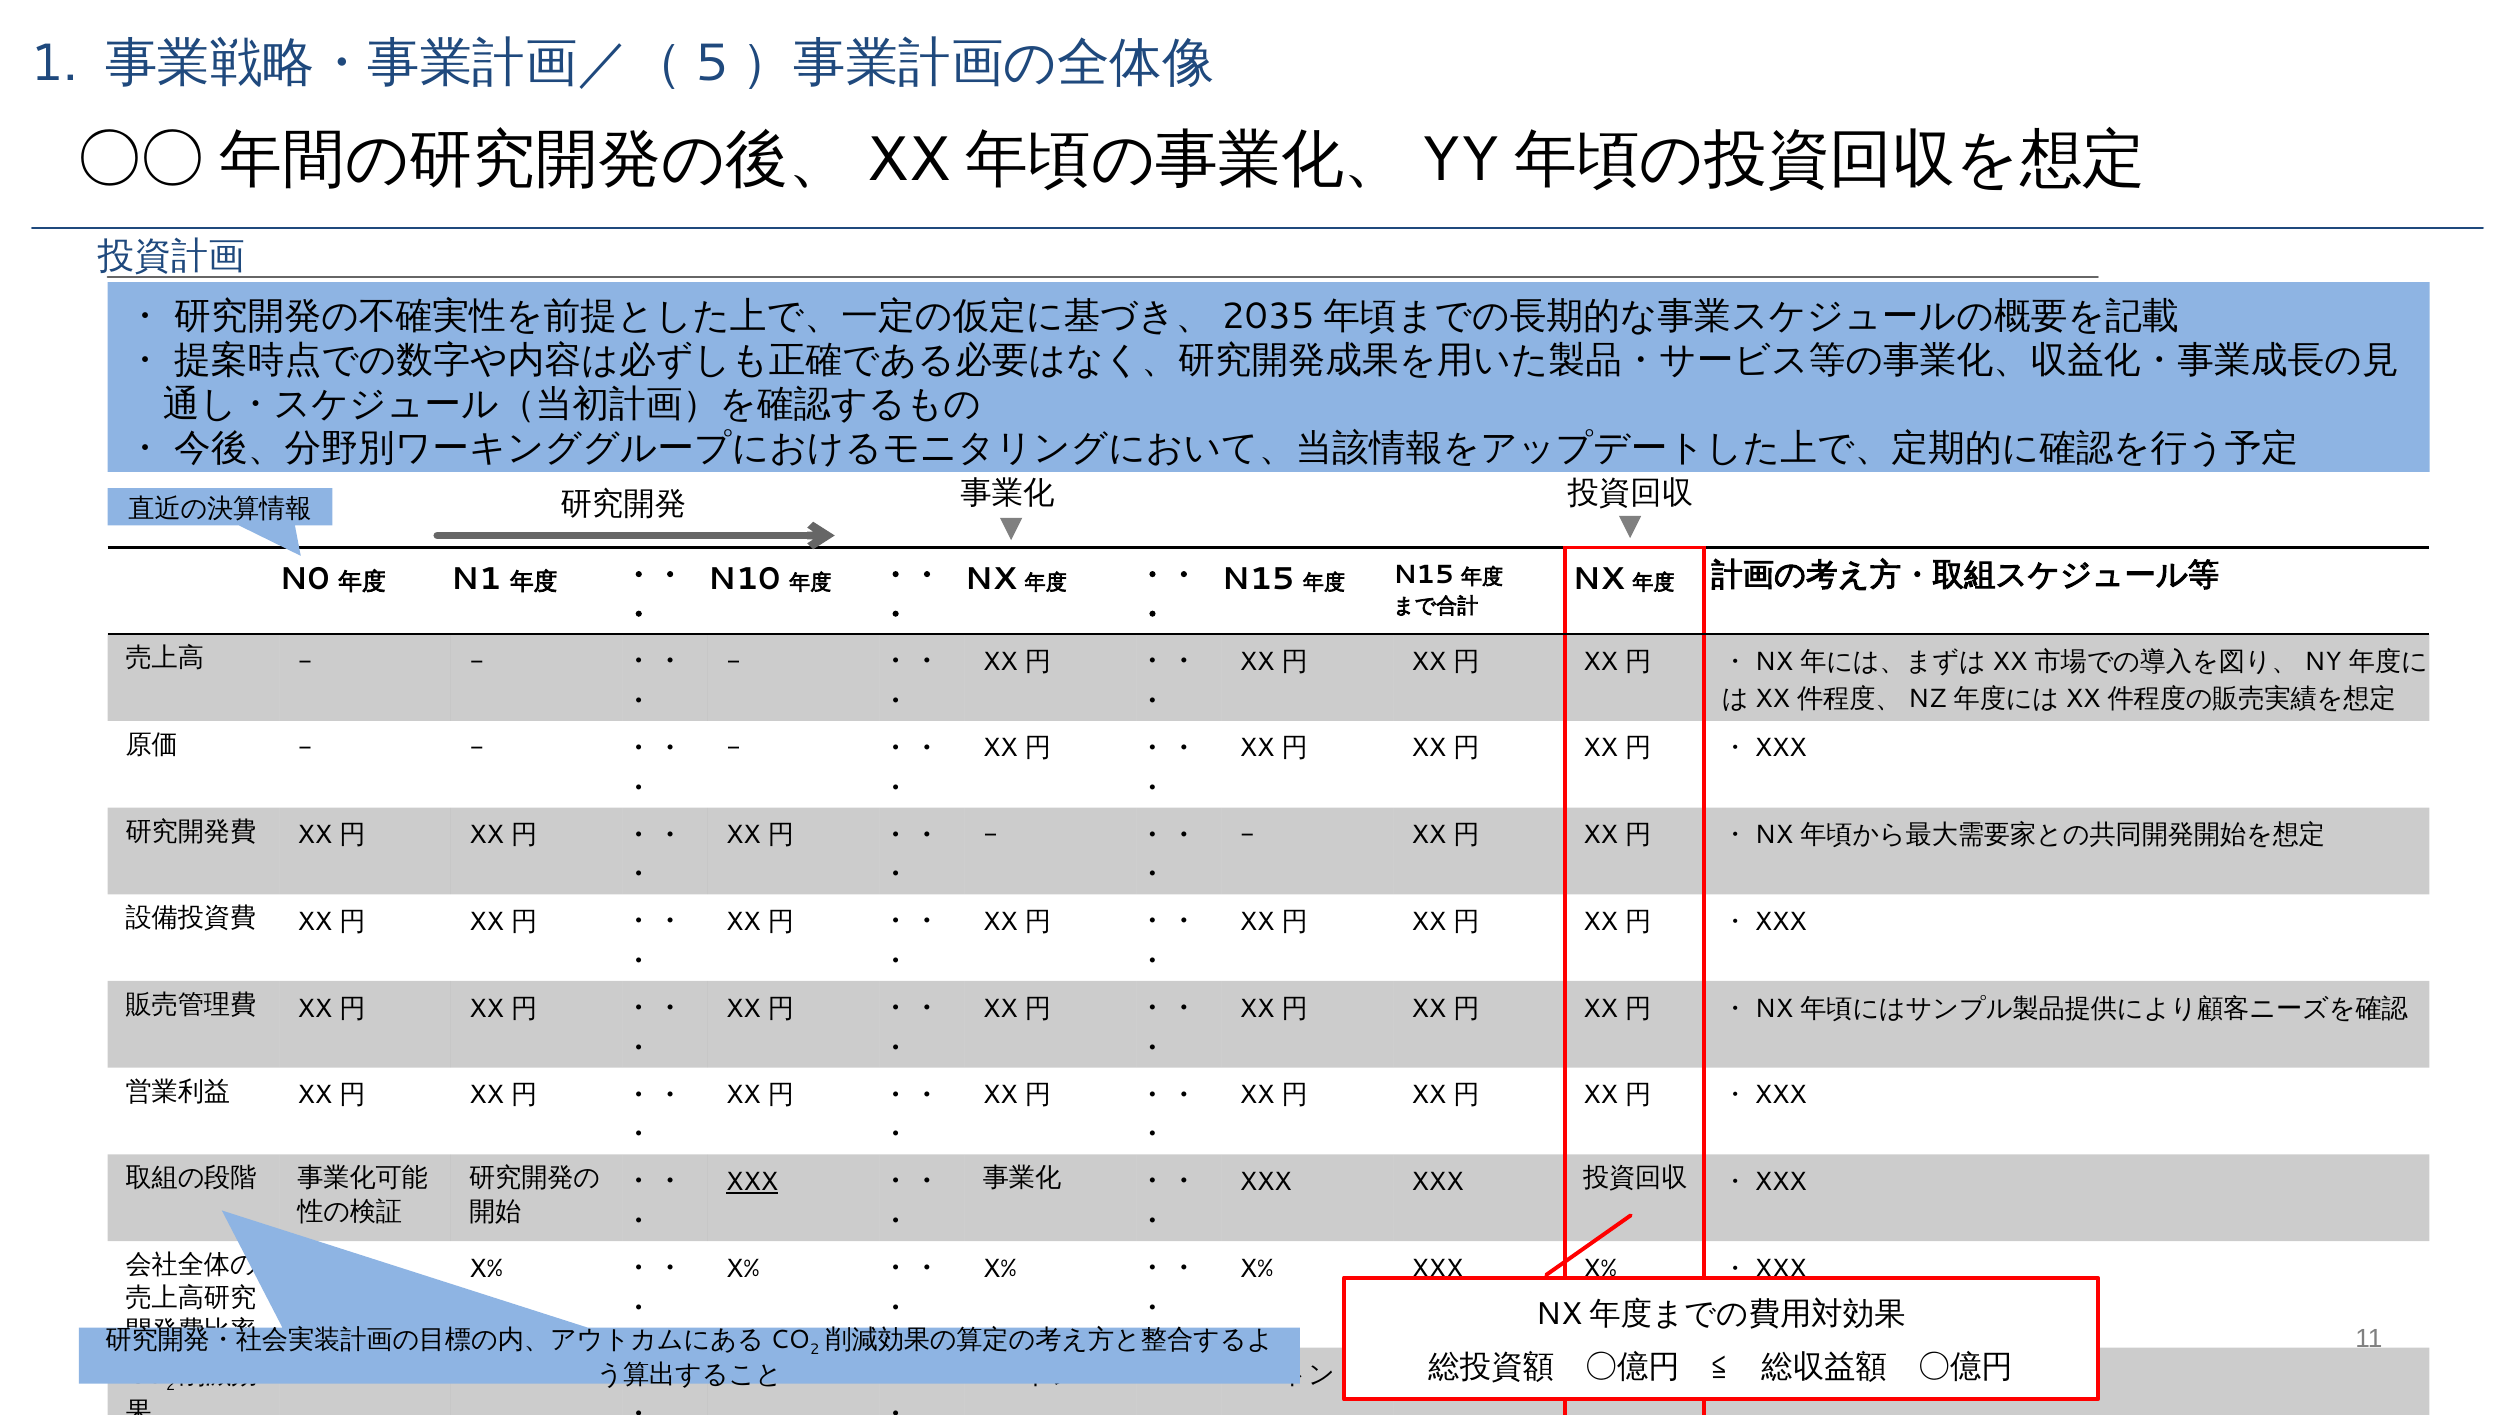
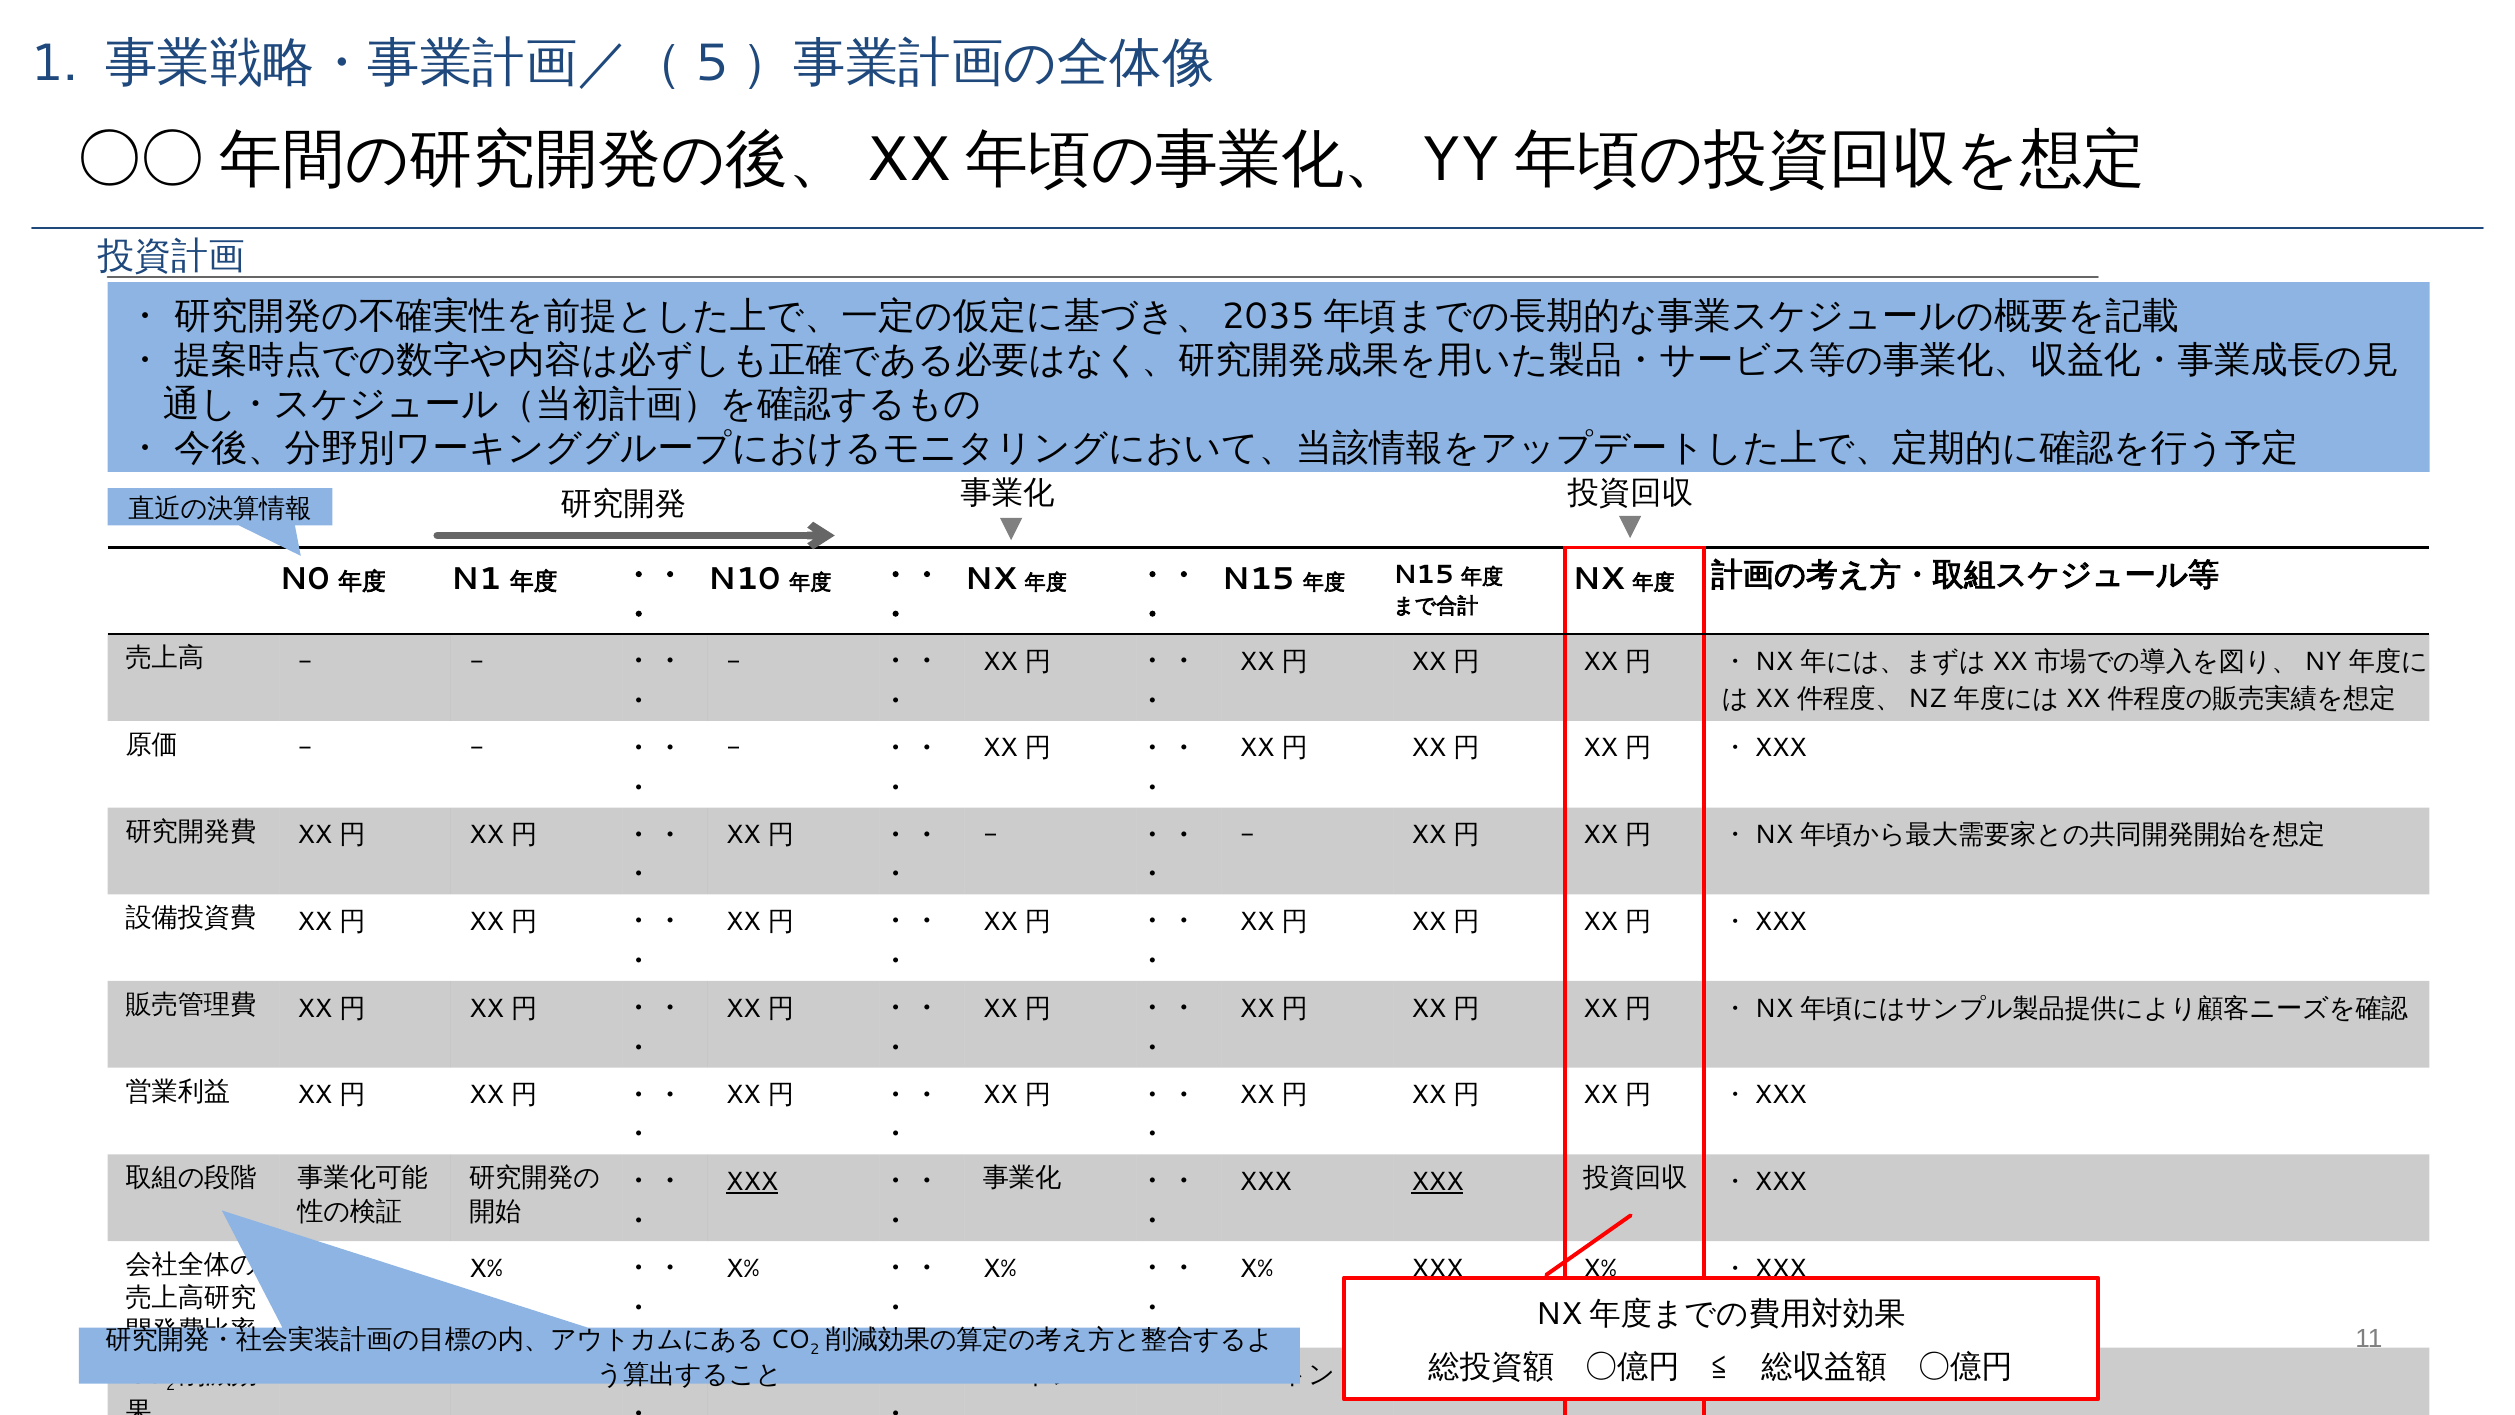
XXX underline: none -> present (1437, 1181)
